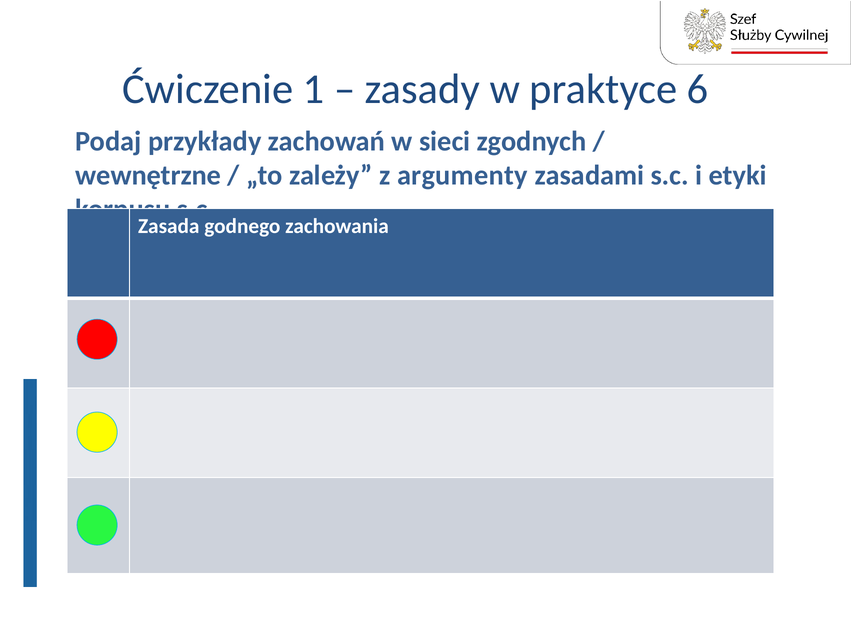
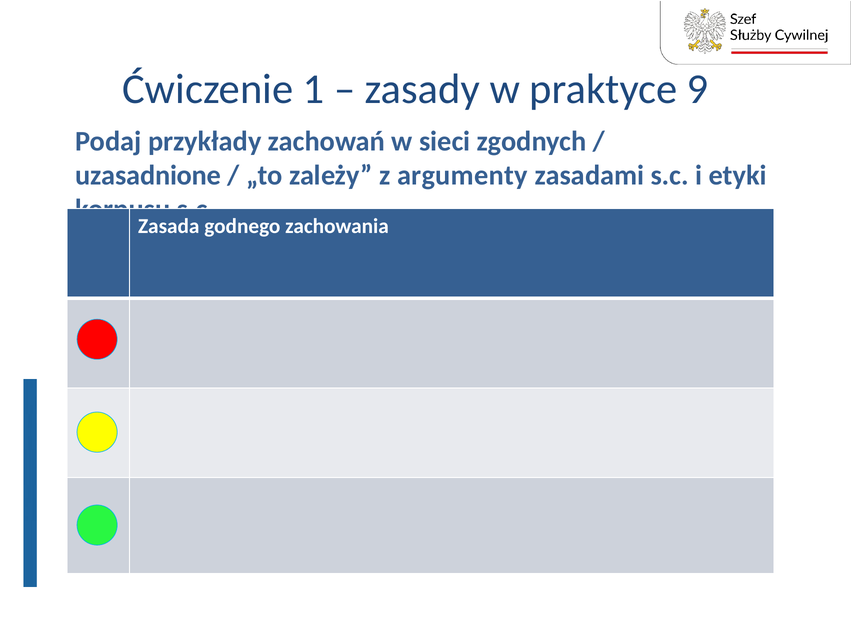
6: 6 -> 9 (698, 89)
wewnętrzne: wewnętrzne -> uzasadnione (148, 175)
